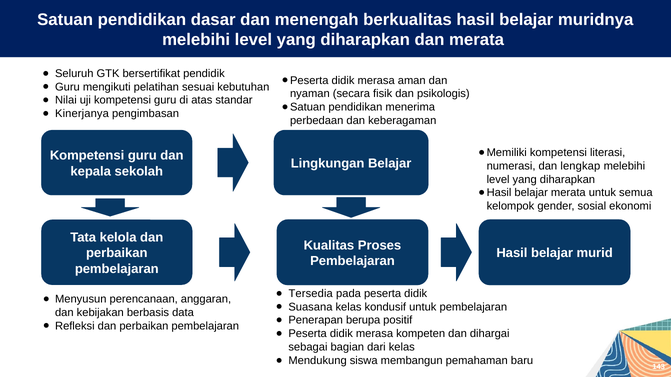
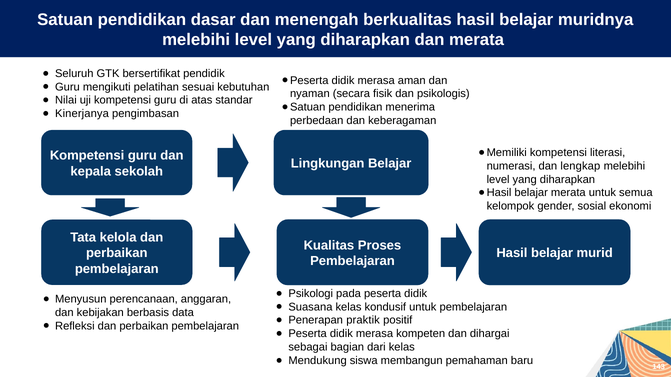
Tersedia: Tersedia -> Psikologi (311, 294)
berupa: berupa -> praktik (363, 321)
